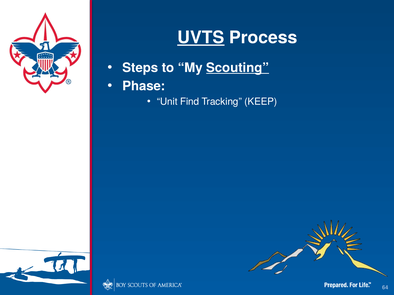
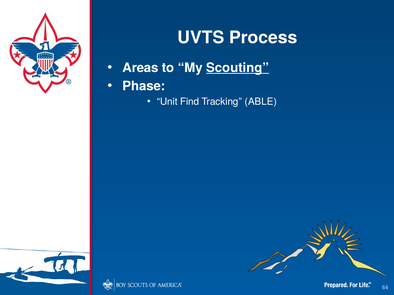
UVTS underline: present -> none (201, 38)
Steps: Steps -> Areas (140, 68)
KEEP: KEEP -> ABLE (261, 102)
